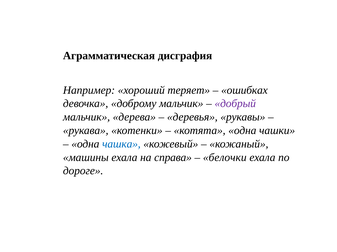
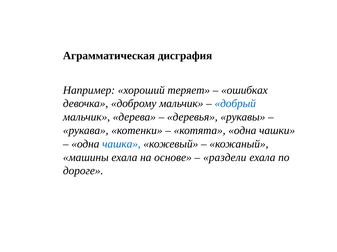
добрый colour: purple -> blue (235, 104)
справа: справа -> основе (173, 158)
белочки: белочки -> раздели (225, 158)
